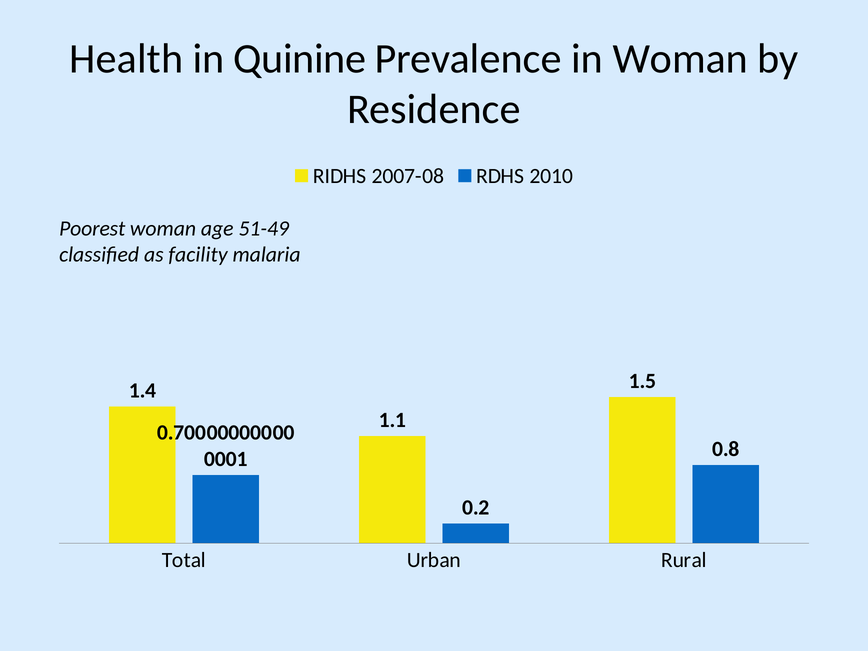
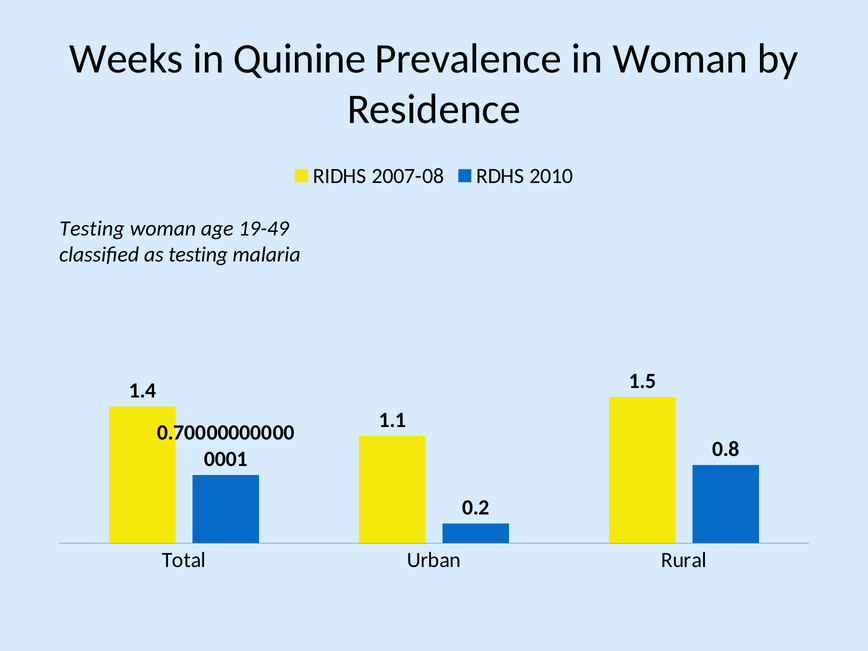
Health: Health -> Weeks (126, 59)
Poorest: Poorest -> Testing (92, 229)
51-49: 51-49 -> 19-49 (264, 229)
as facility: facility -> testing (198, 255)
